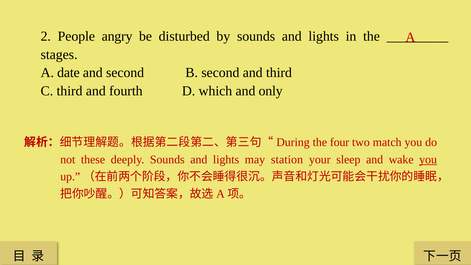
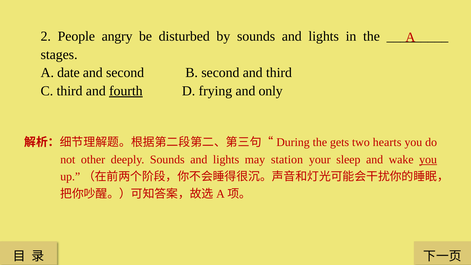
fourth underline: none -> present (126, 91)
which: which -> frying (215, 91)
four: four -> gets (340, 142)
match: match -> hearts (387, 142)
these: these -> other (93, 159)
